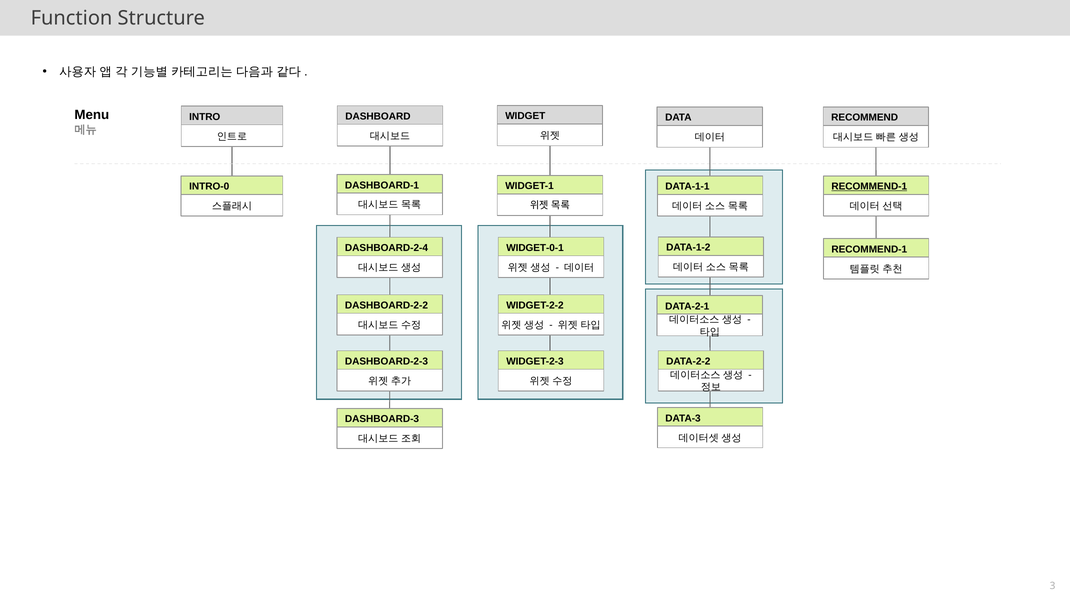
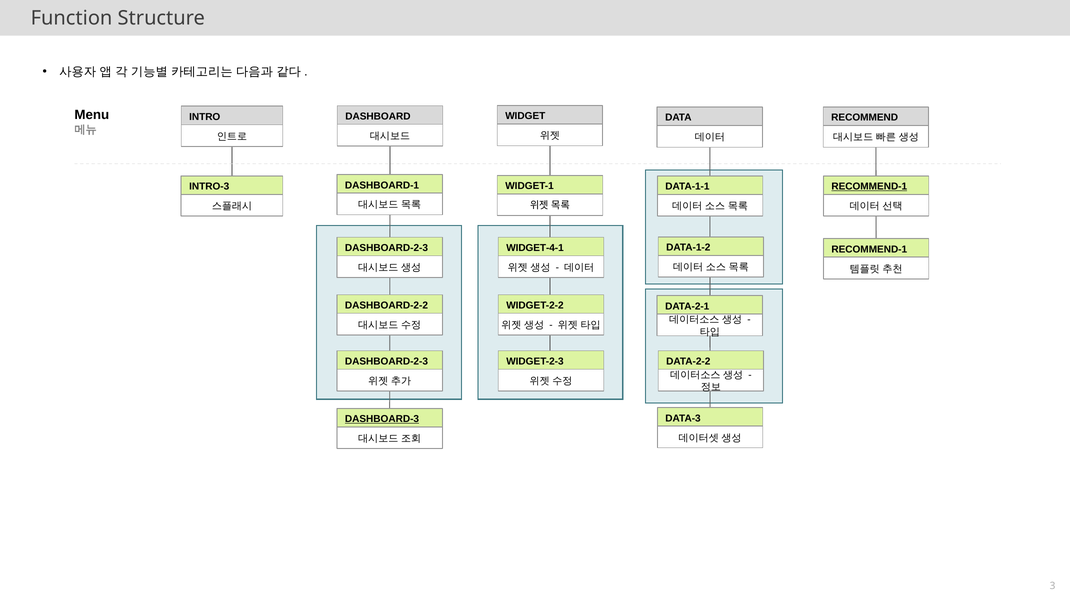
INTRO-0: INTRO-0 -> INTRO-3 (209, 187)
DASHBOARD-2-4: DASHBOARD-2-4 -> DASHBOARD-2-3 (386, 248)
WIDGET-0-1: WIDGET-0-1 -> WIDGET-4-1 (535, 248)
DASHBOARD-3 underline: none -> present (382, 419)
